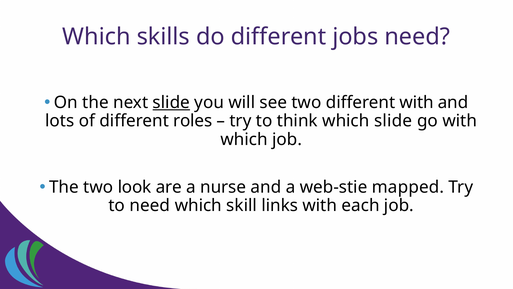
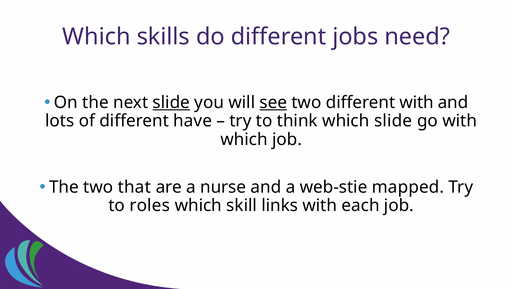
see underline: none -> present (273, 102)
roles: roles -> have (193, 121)
look: look -> that (134, 187)
to need: need -> roles (150, 205)
